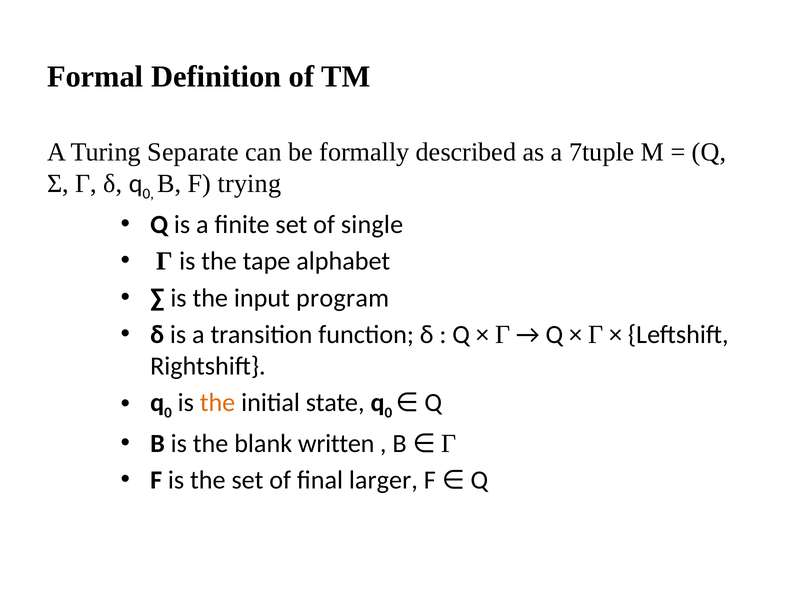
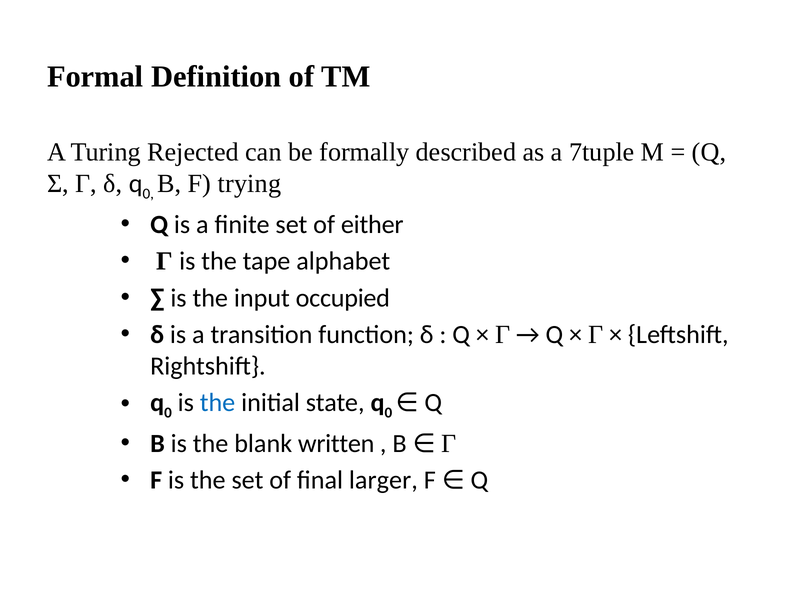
Separate: Separate -> Rejected (193, 152)
single: single -> either (372, 225)
program: program -> occupied (343, 298)
the colour: orange -> blue (218, 402)
